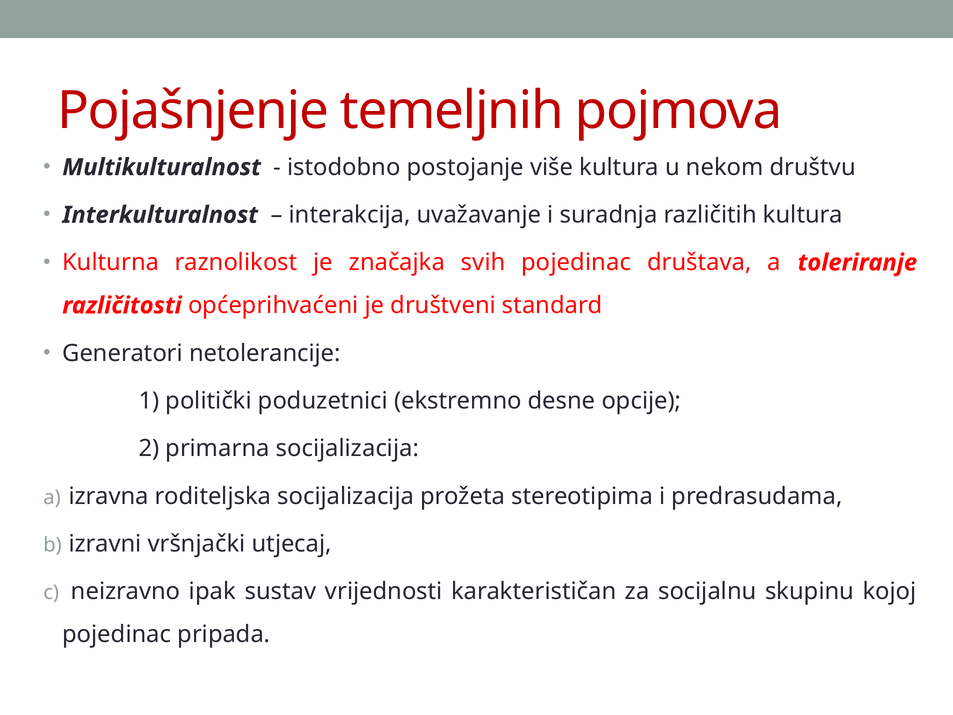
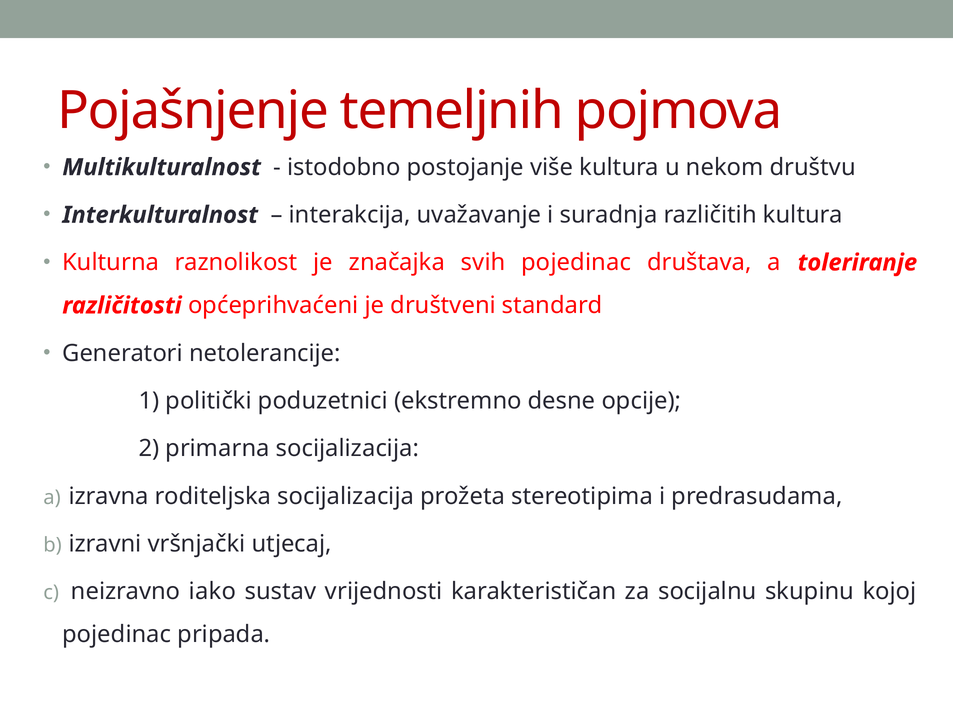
ipak: ipak -> iako (213, 591)
